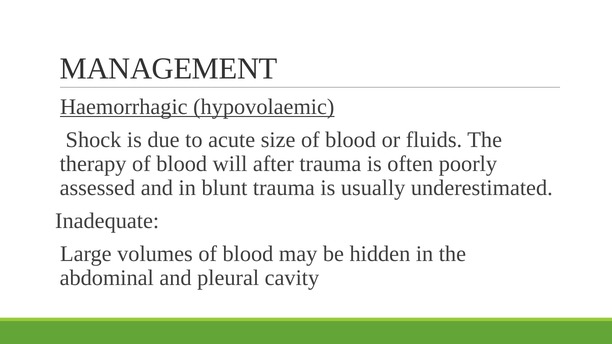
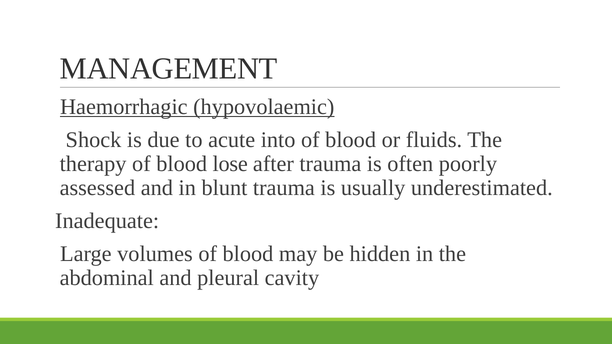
size: size -> into (278, 140)
will: will -> lose (230, 164)
